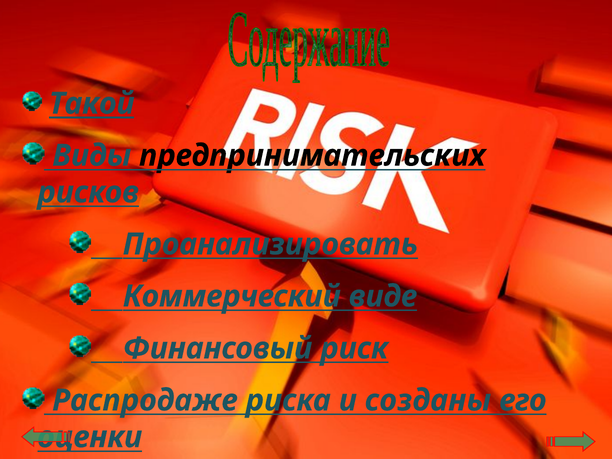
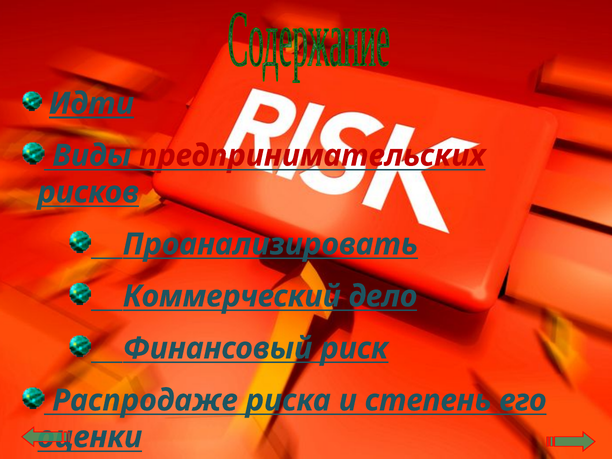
Такой: Такой -> Идти (91, 104)
предпринимательских colour: black -> red (312, 156)
виде: виде -> дело (383, 296)
созданы: созданы -> степень (428, 400)
